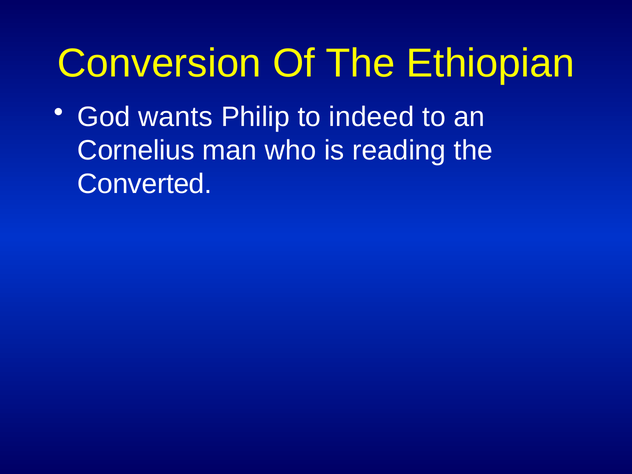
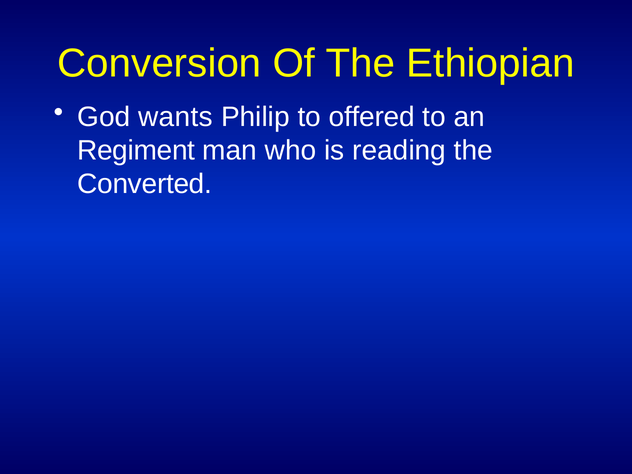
indeed: indeed -> offered (372, 117)
Cornelius: Cornelius -> Regiment (136, 150)
